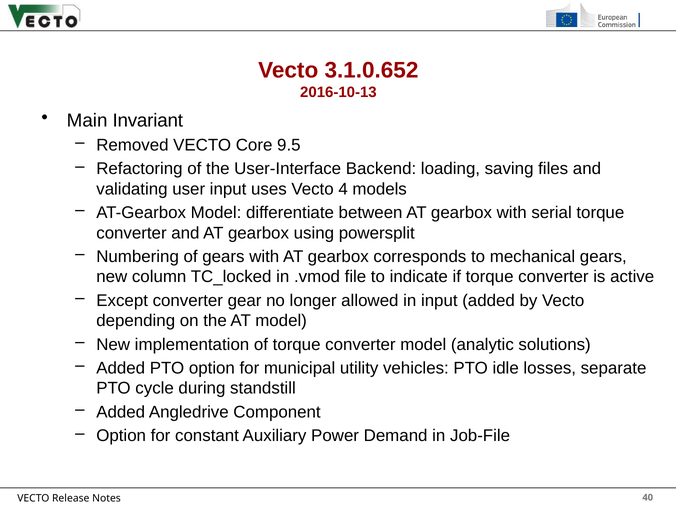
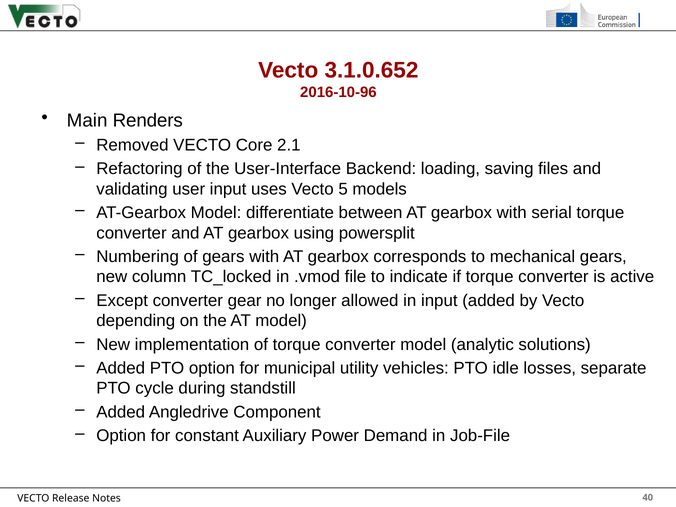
2016-10-13: 2016-10-13 -> 2016-10-96 (338, 93)
Invariant: Invariant -> Renders (148, 120)
9.5: 9.5 -> 2.1 (289, 145)
4: 4 -> 5 (343, 189)
